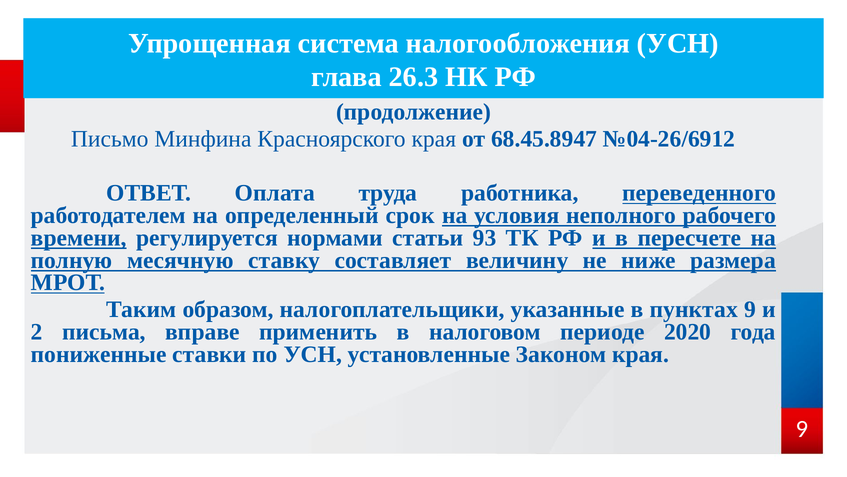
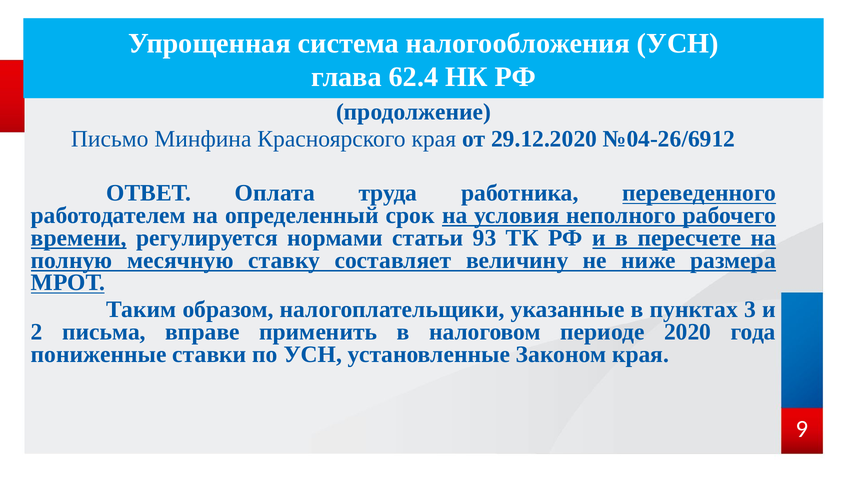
26.3: 26.3 -> 62.4 (414, 77)
68.45.8947: 68.45.8947 -> 29.12.2020 (544, 139)
пунктах 9: 9 -> 3 (750, 309)
